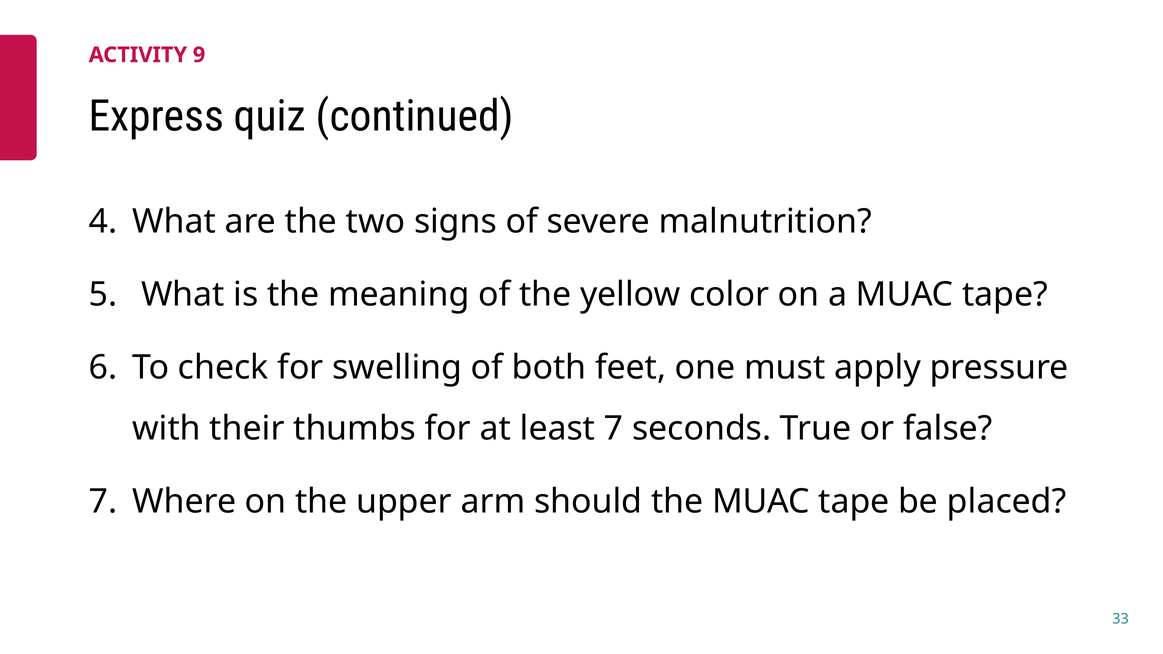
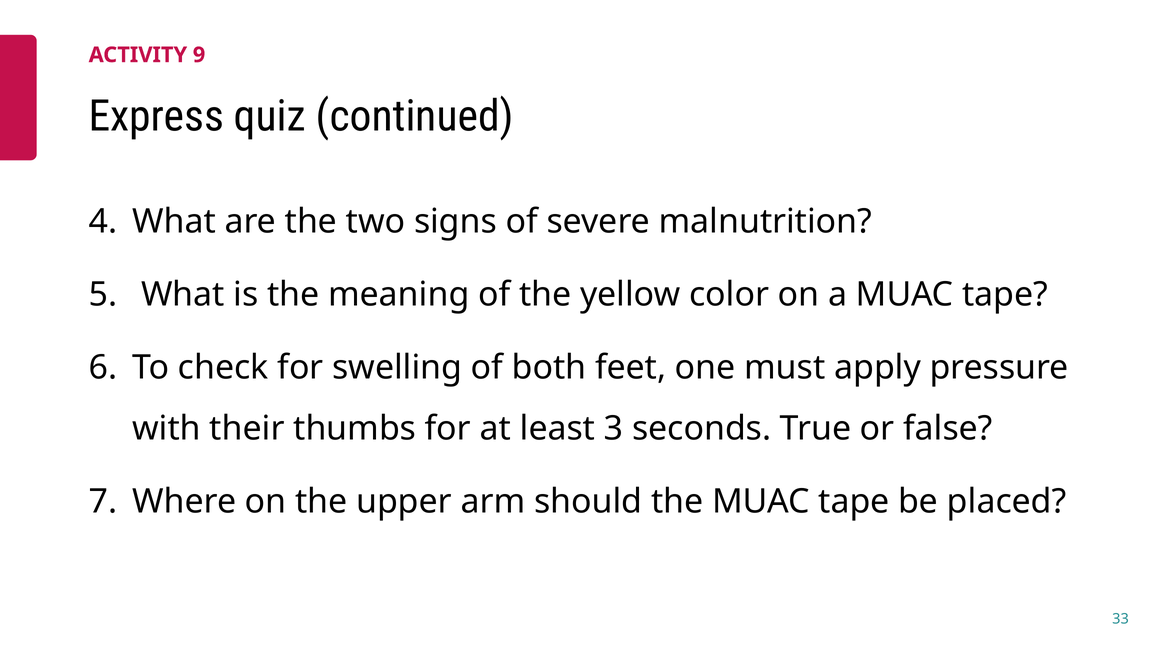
least 7: 7 -> 3 (614, 428)
